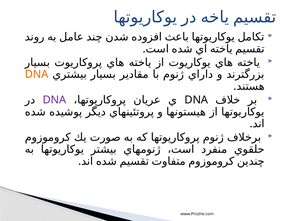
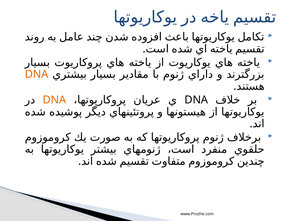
DNA colour: purple -> orange (54, 100)
